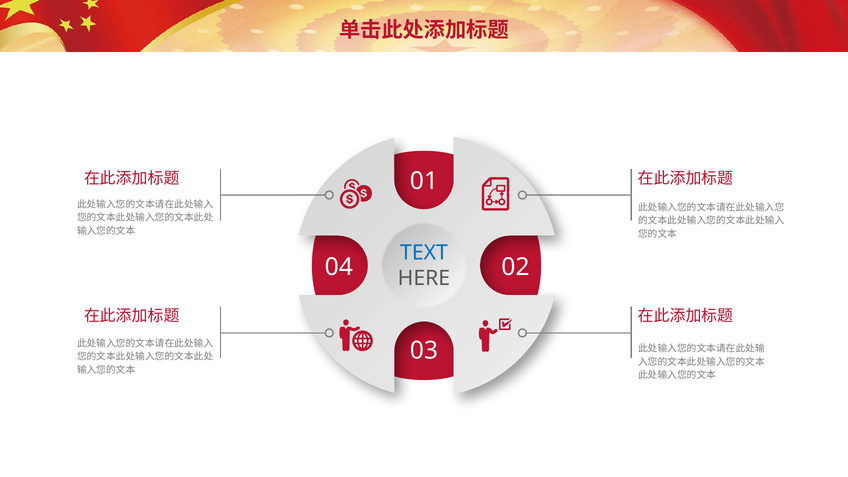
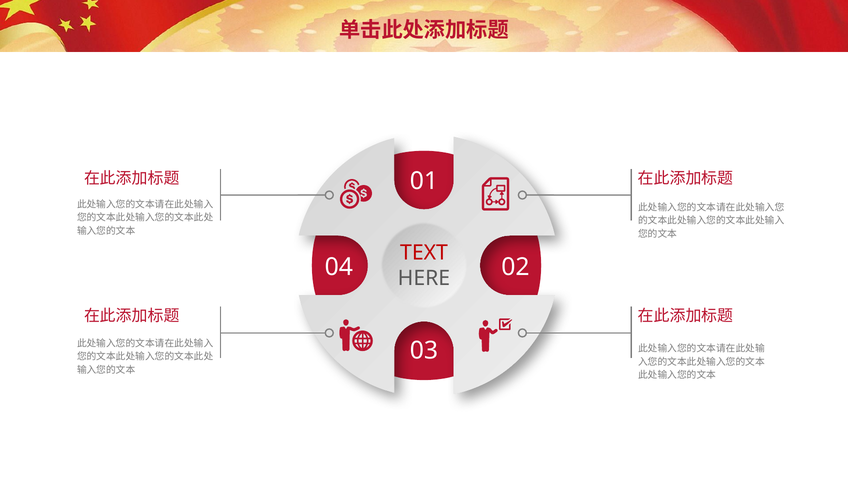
TEXT colour: blue -> red (424, 253)
